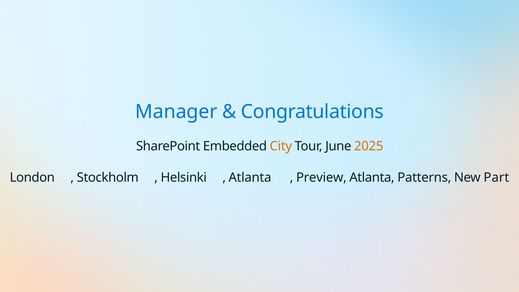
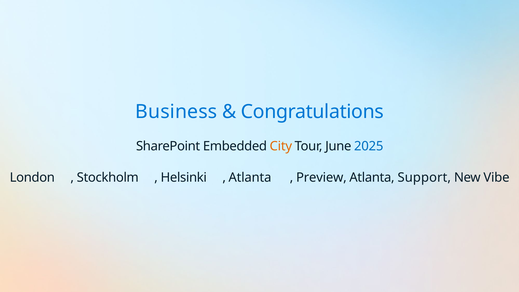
Manager: Manager -> Business (176, 112)
2025 colour: orange -> blue (369, 146)
Patterns: Patterns -> Support (424, 177)
Part: Part -> Vibe (496, 177)
